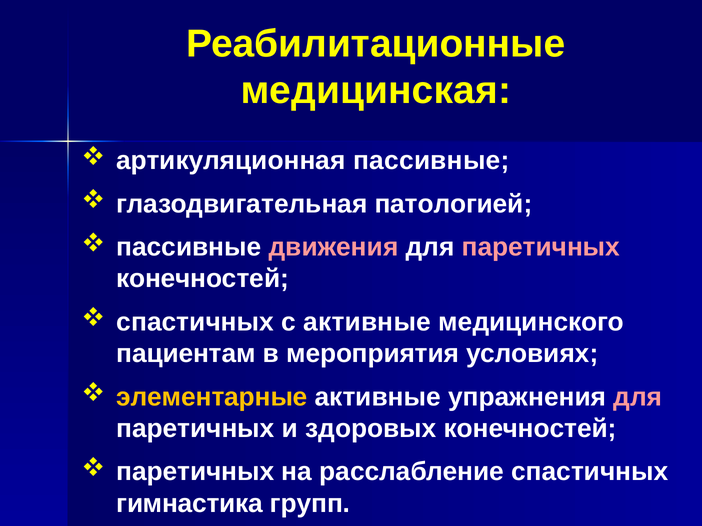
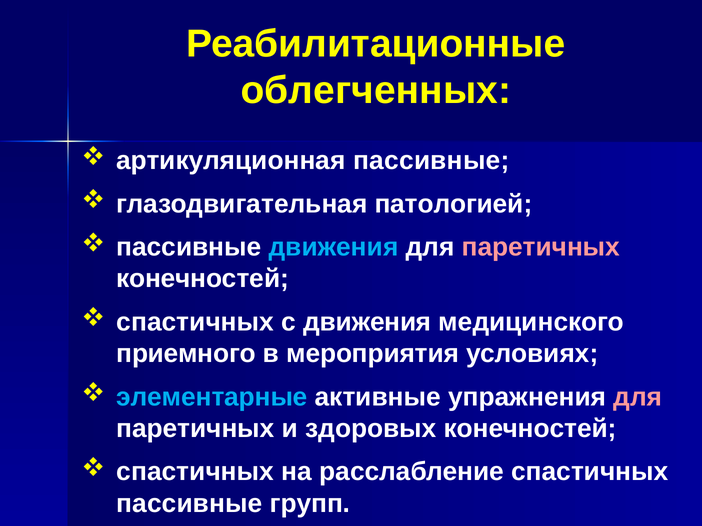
медицинская: медицинская -> облегченных (376, 91)
движения colour: pink -> light blue (334, 247)
с активные: активные -> движения (367, 322)
пациентам: пациентам -> приемного (186, 354)
элементарные colour: yellow -> light blue (212, 397)
паретичных: паретичных -> спастичных (195, 472)
гимнастика: гимнастика -> пассивные (189, 504)
